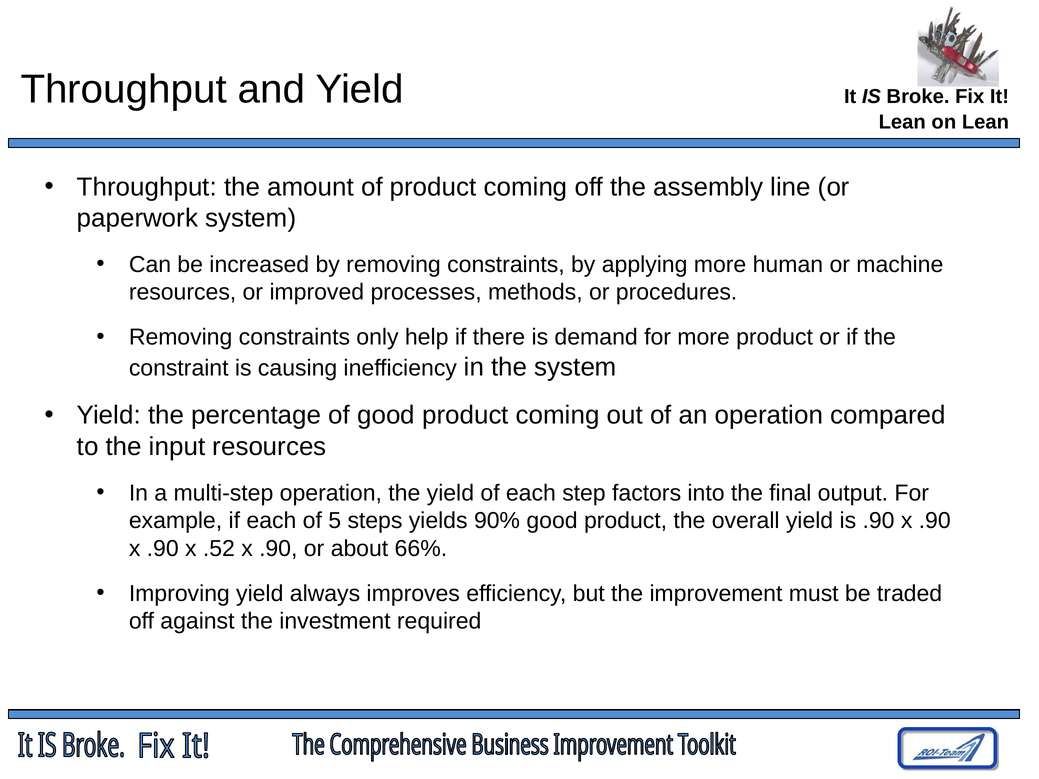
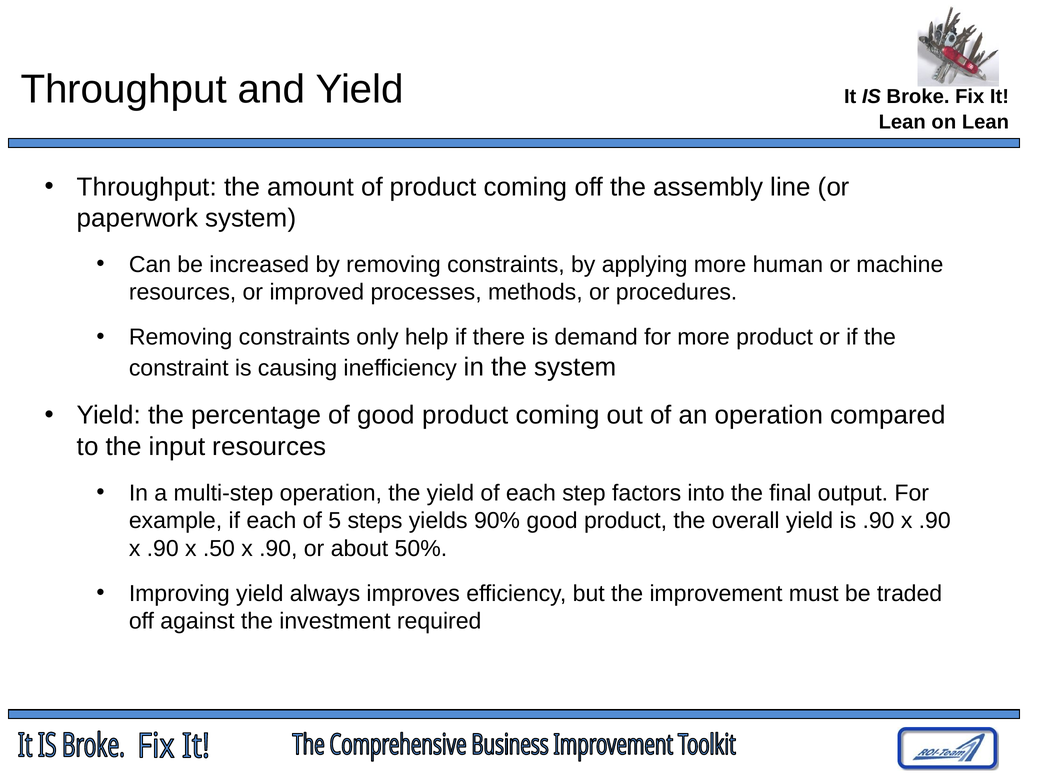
.52: .52 -> .50 (219, 549)
66%: 66% -> 50% (421, 549)
